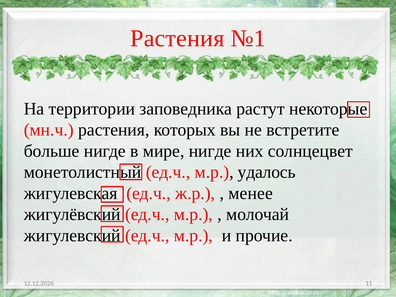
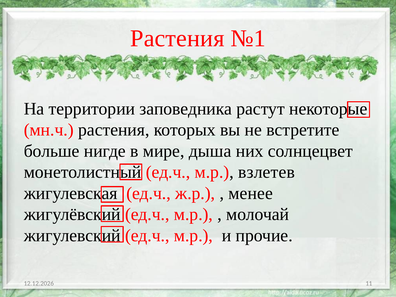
мире нигде: нигде -> дыша (210, 151)
удалось: удалось -> взлетев (266, 172)
